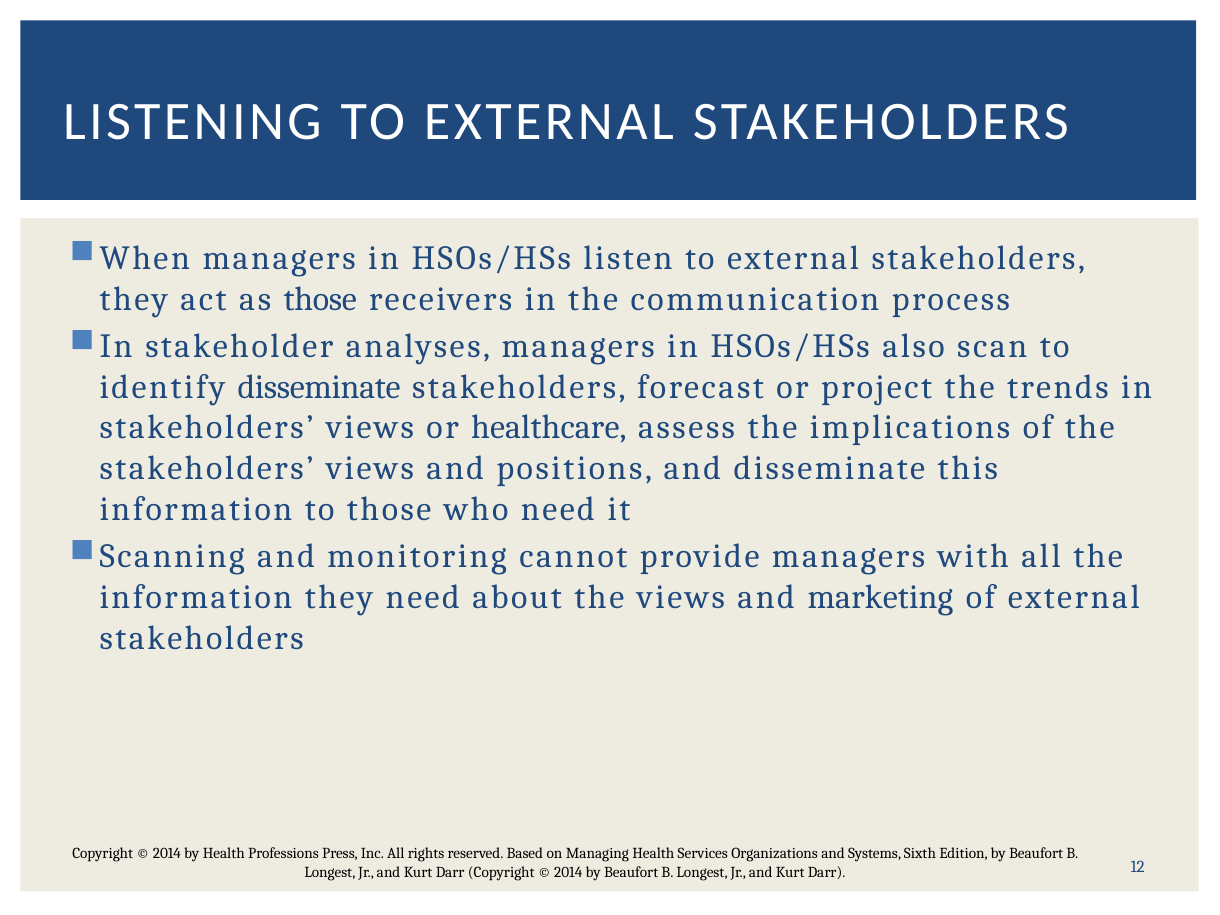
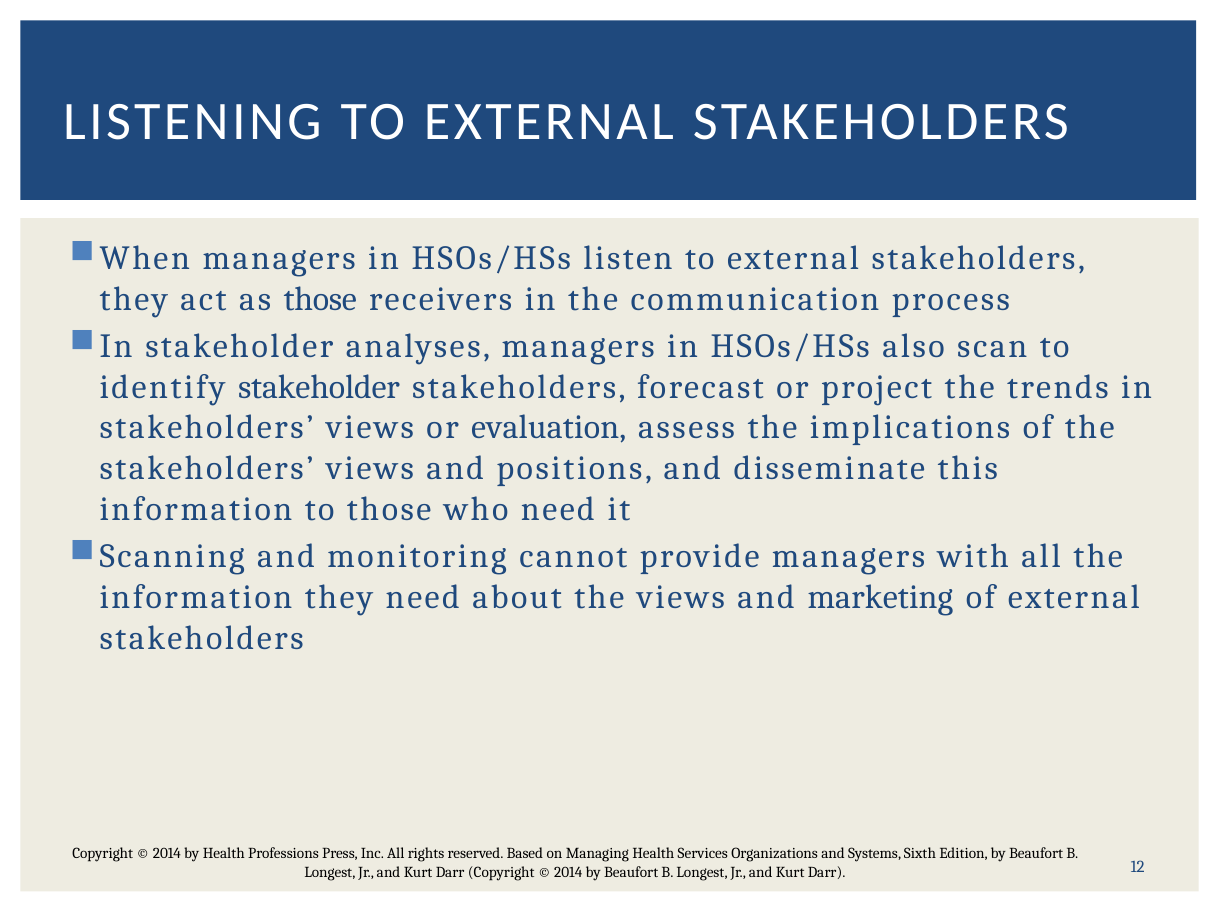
identify disseminate: disseminate -> stakeholder (319, 387)
healthcare: healthcare -> evaluation (549, 428)
